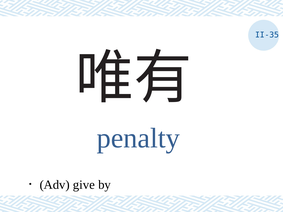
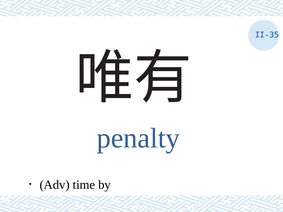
give: give -> time (84, 185)
